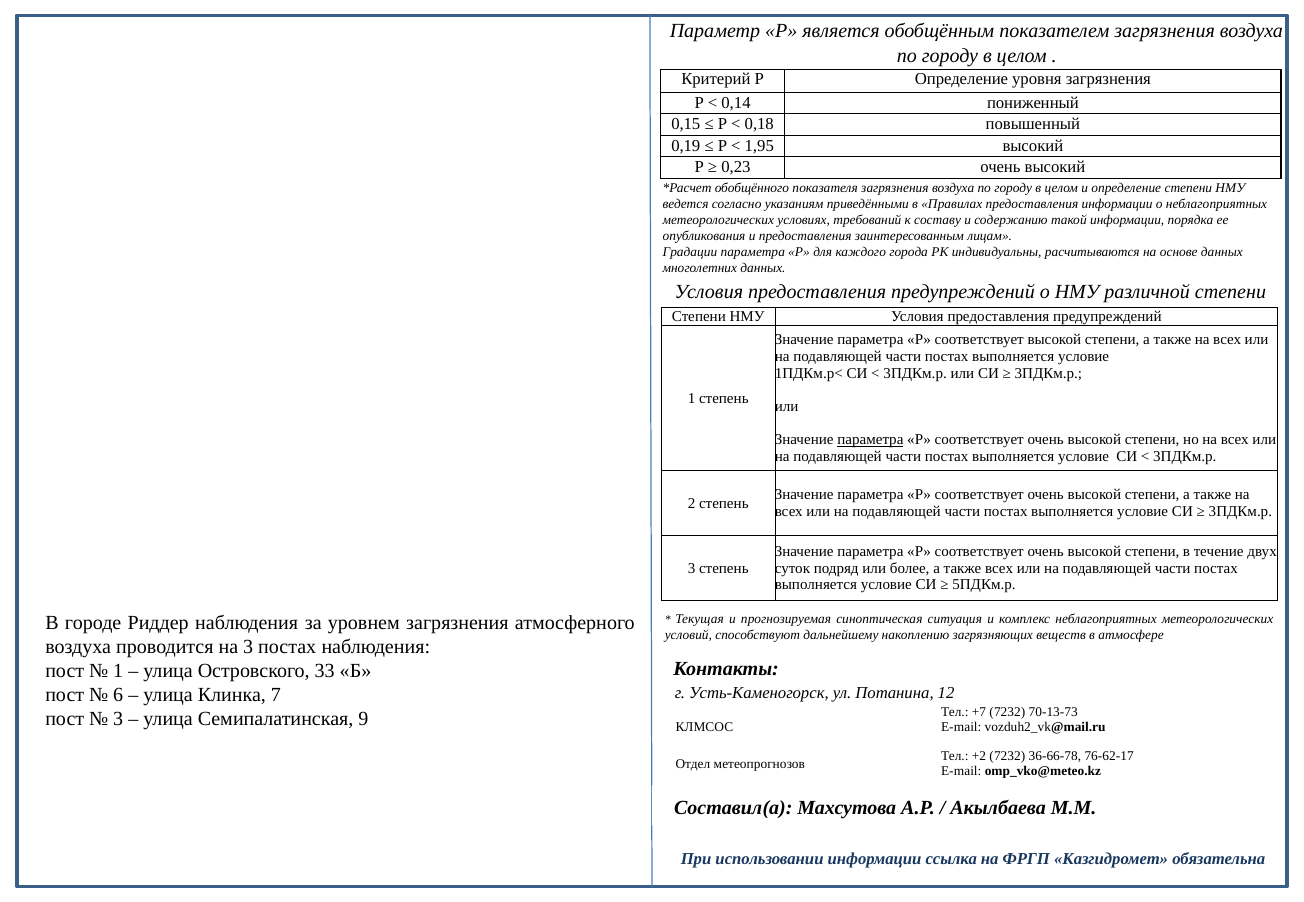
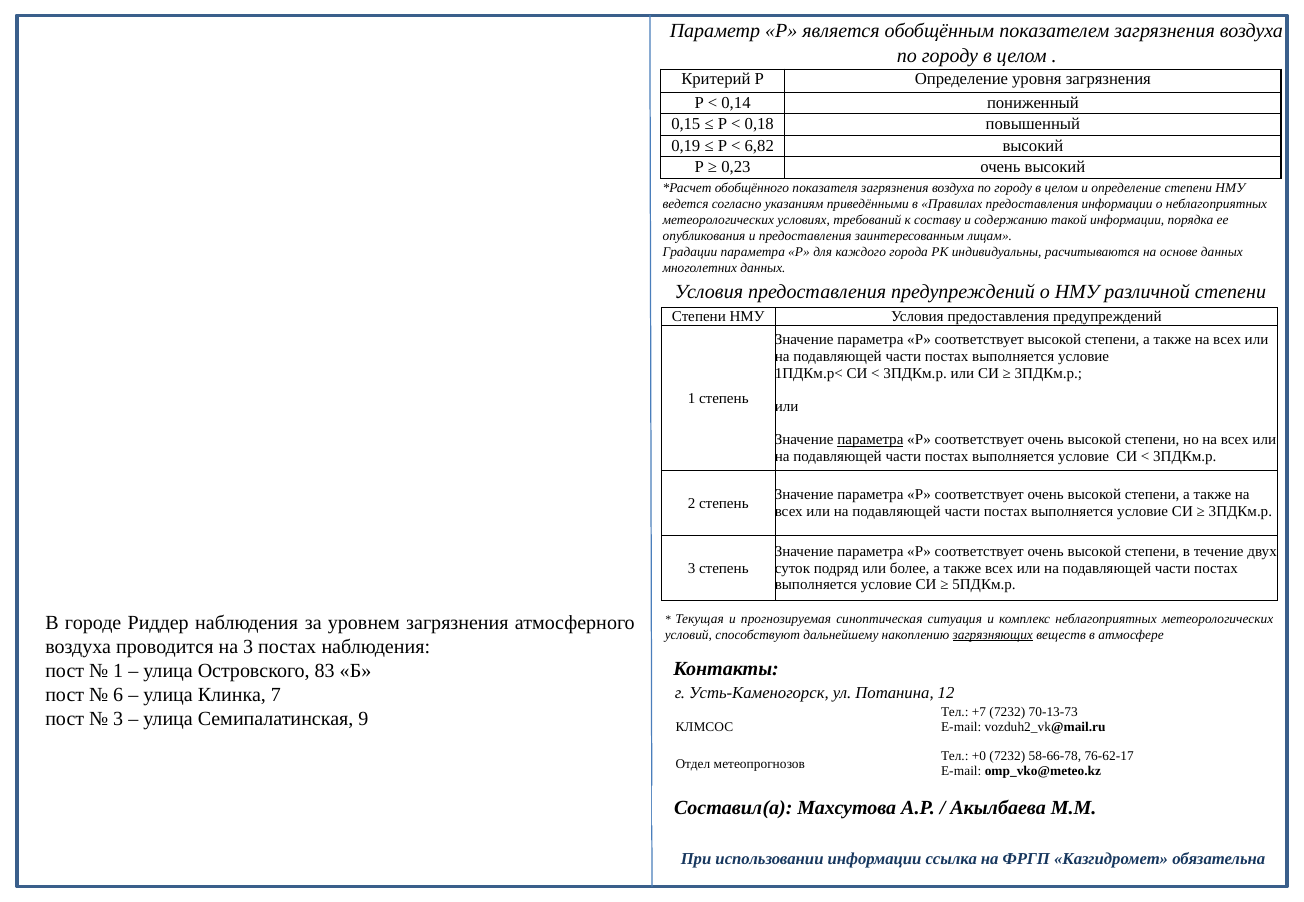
1,95: 1,95 -> 6,82 (759, 146)
загрязняющих underline: none -> present (993, 635)
33: 33 -> 83 (325, 671)
+2: +2 -> +0 (979, 757)
36-66-78: 36-66-78 -> 58-66-78 (1055, 757)
